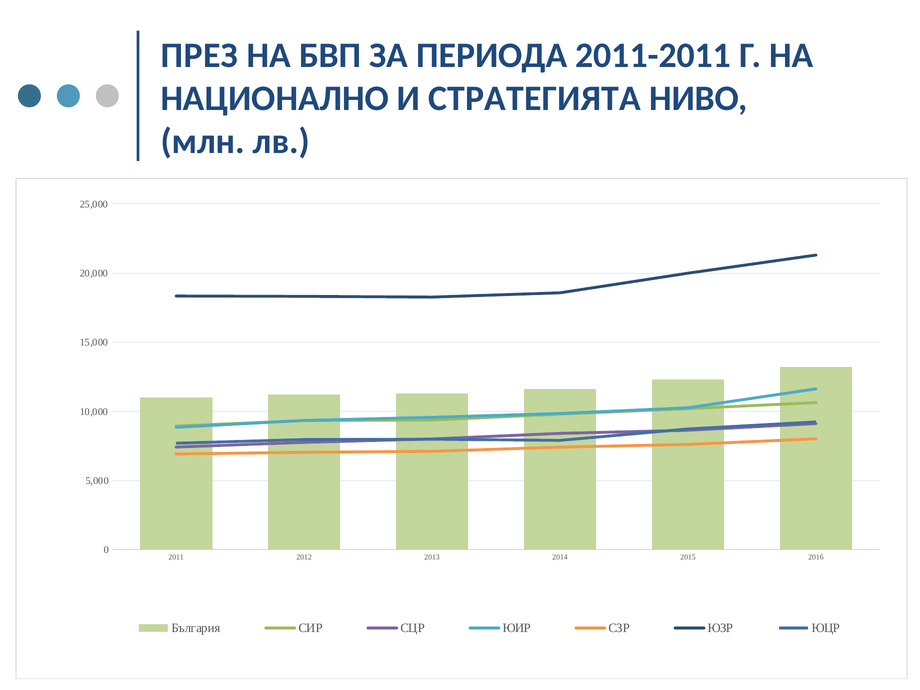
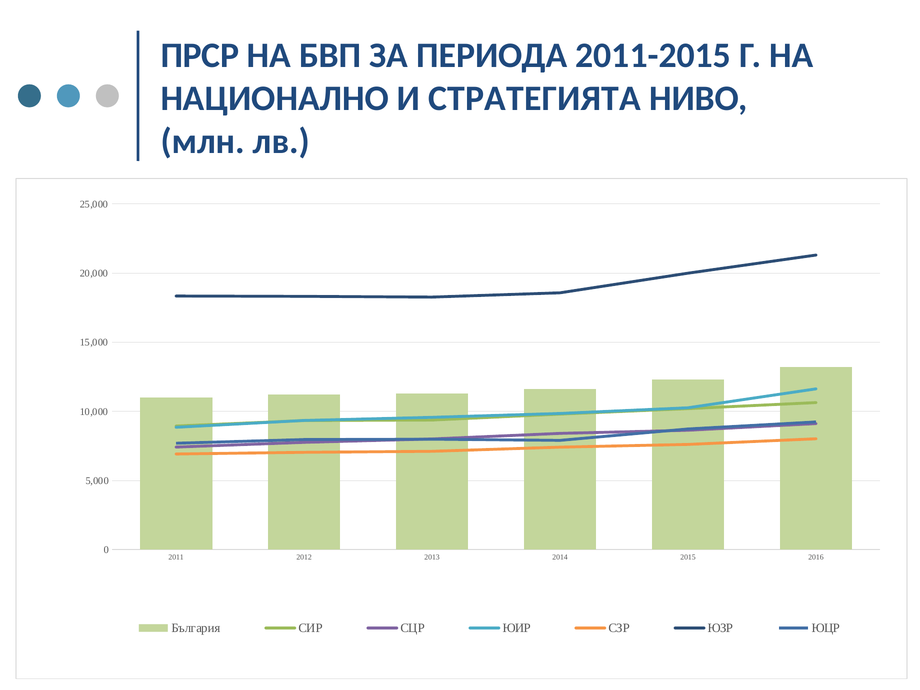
ПРЕЗ: ПРЕЗ -> ПРСР (200, 55)
2011-2011: 2011-2011 -> 2011-2015 (653, 55)
